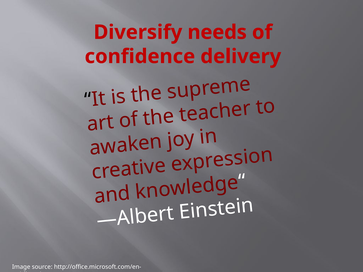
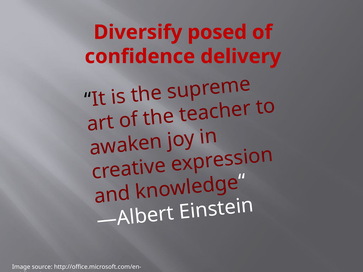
needs: needs -> posed (217, 32)
